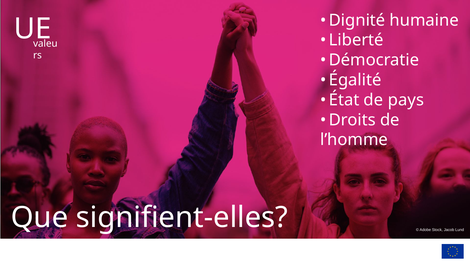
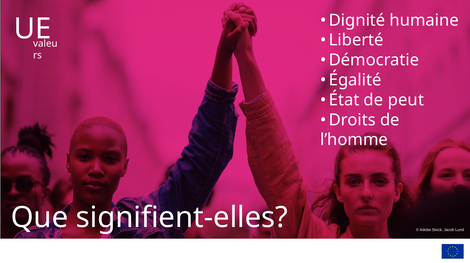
pays: pays -> peut (406, 100)
